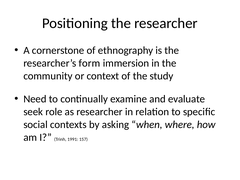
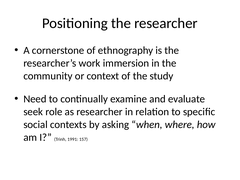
form: form -> work (90, 63)
